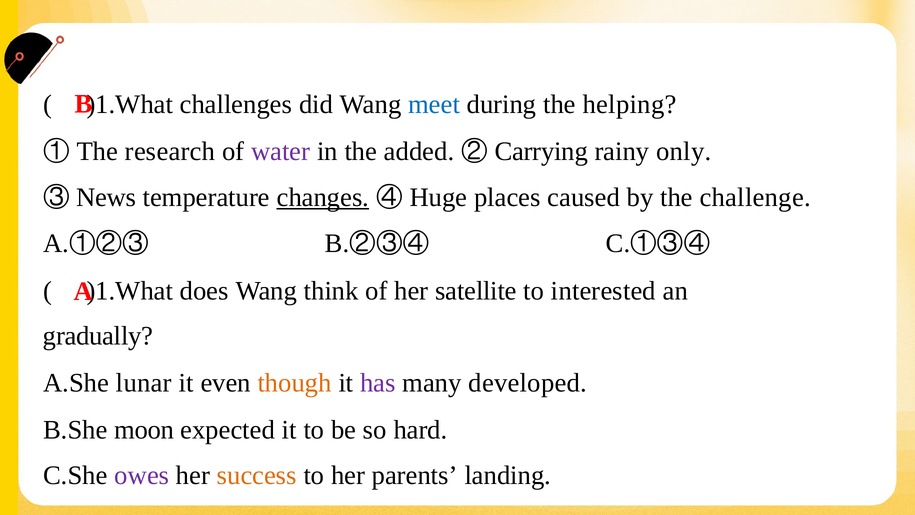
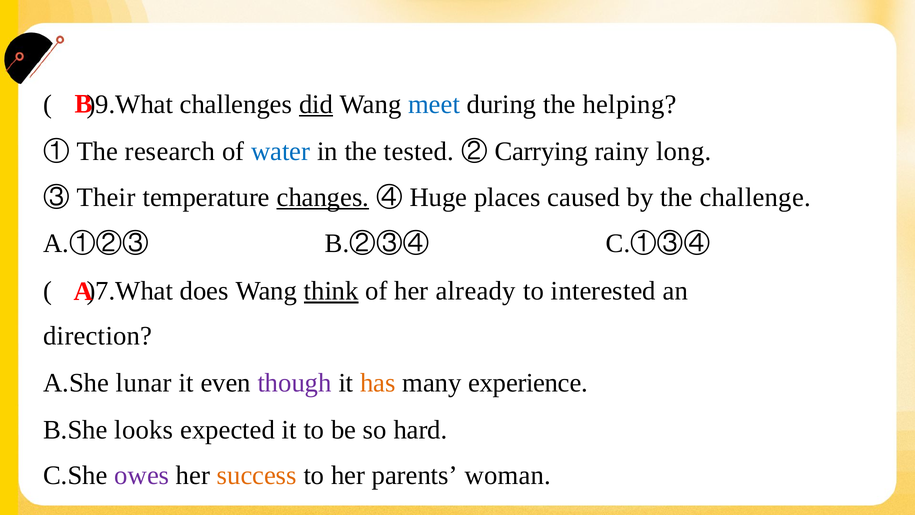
)1.What: )1.What -> )9.What (130, 104)
did underline: none -> present (316, 104)
water colour: purple -> blue (281, 151)
added: added -> tested (419, 151)
only: only -> long (684, 151)
News: News -> Their (106, 197)
)1.What: )1.What -> )7.What (130, 291)
think underline: none -> present (331, 291)
satellite: satellite -> already (476, 291)
gradually: gradually -> direction (98, 336)
though colour: orange -> purple (295, 383)
has colour: purple -> orange (378, 383)
developed: developed -> experience (528, 383)
moon: moon -> looks (144, 430)
landing: landing -> woman (508, 475)
